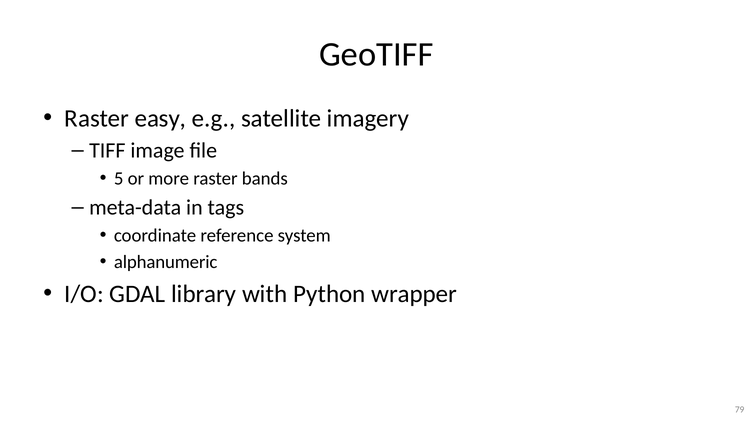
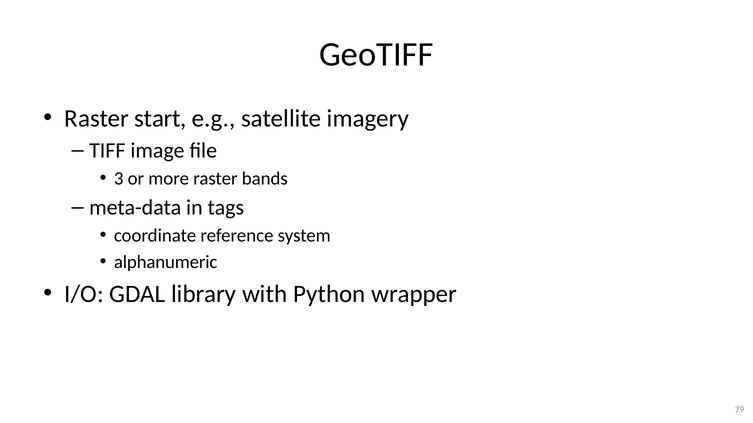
easy: easy -> start (161, 118)
5: 5 -> 3 (119, 179)
